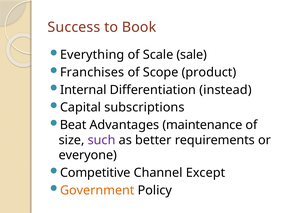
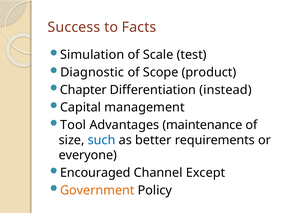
Book: Book -> Facts (139, 27)
Everything: Everything -> Simulation (92, 55)
sale: sale -> test (192, 55)
Franchises: Franchises -> Diagnostic (92, 72)
Internal: Internal -> Chapter (83, 90)
subscriptions: subscriptions -> management (144, 107)
Beat: Beat -> Tool (73, 125)
such colour: purple -> blue (102, 140)
Competitive: Competitive -> Encouraged (95, 173)
